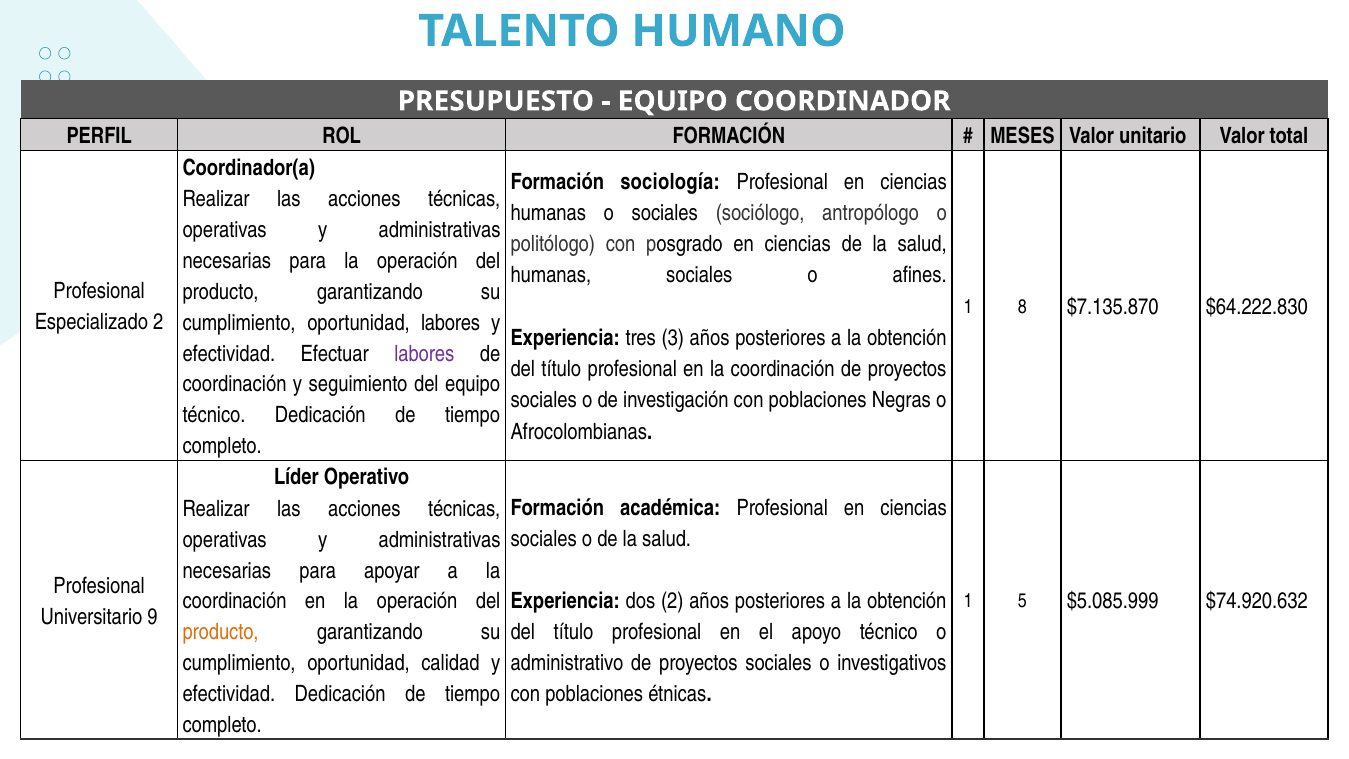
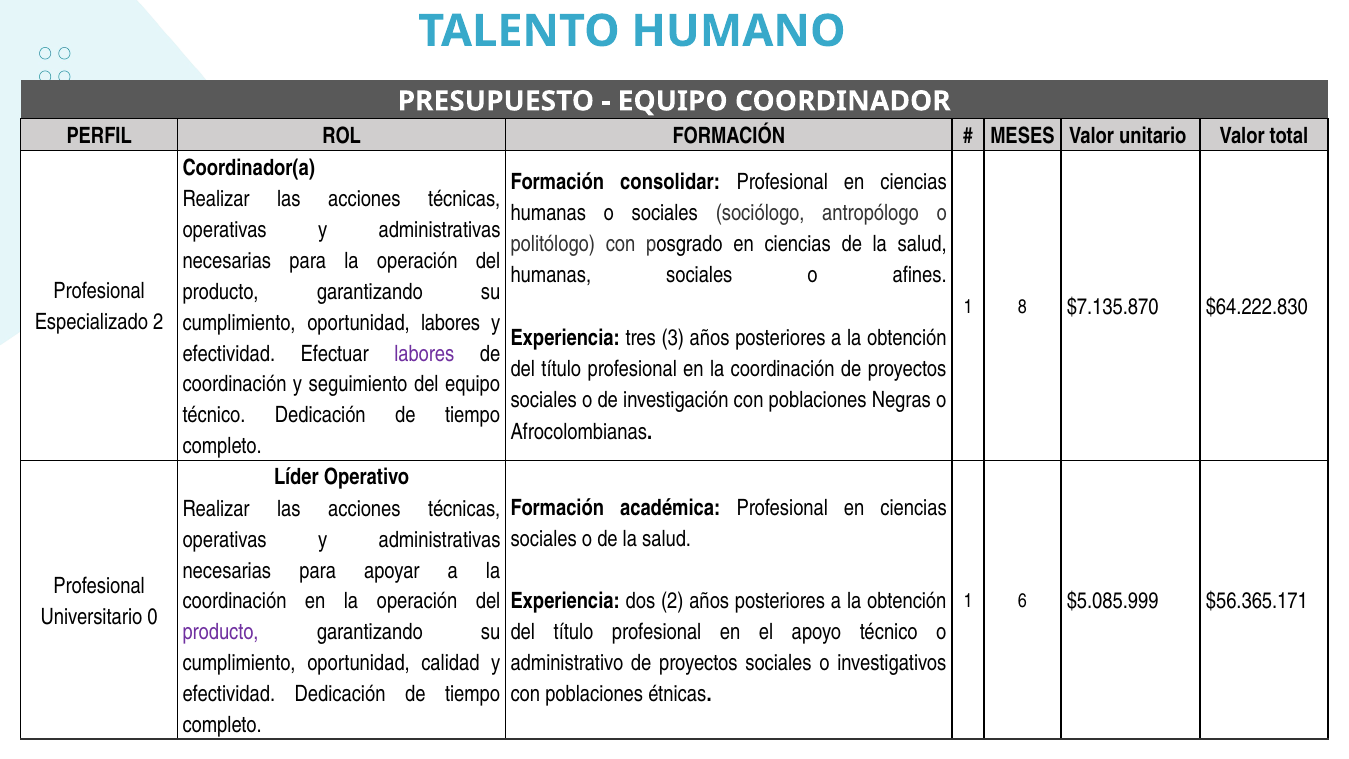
sociología: sociología -> consolidar (670, 182)
5: 5 -> 6 (1022, 601)
$74.920.632: $74.920.632 -> $56.365.171 (1257, 601)
9: 9 -> 0 (153, 616)
producto colour: orange -> purple (221, 632)
